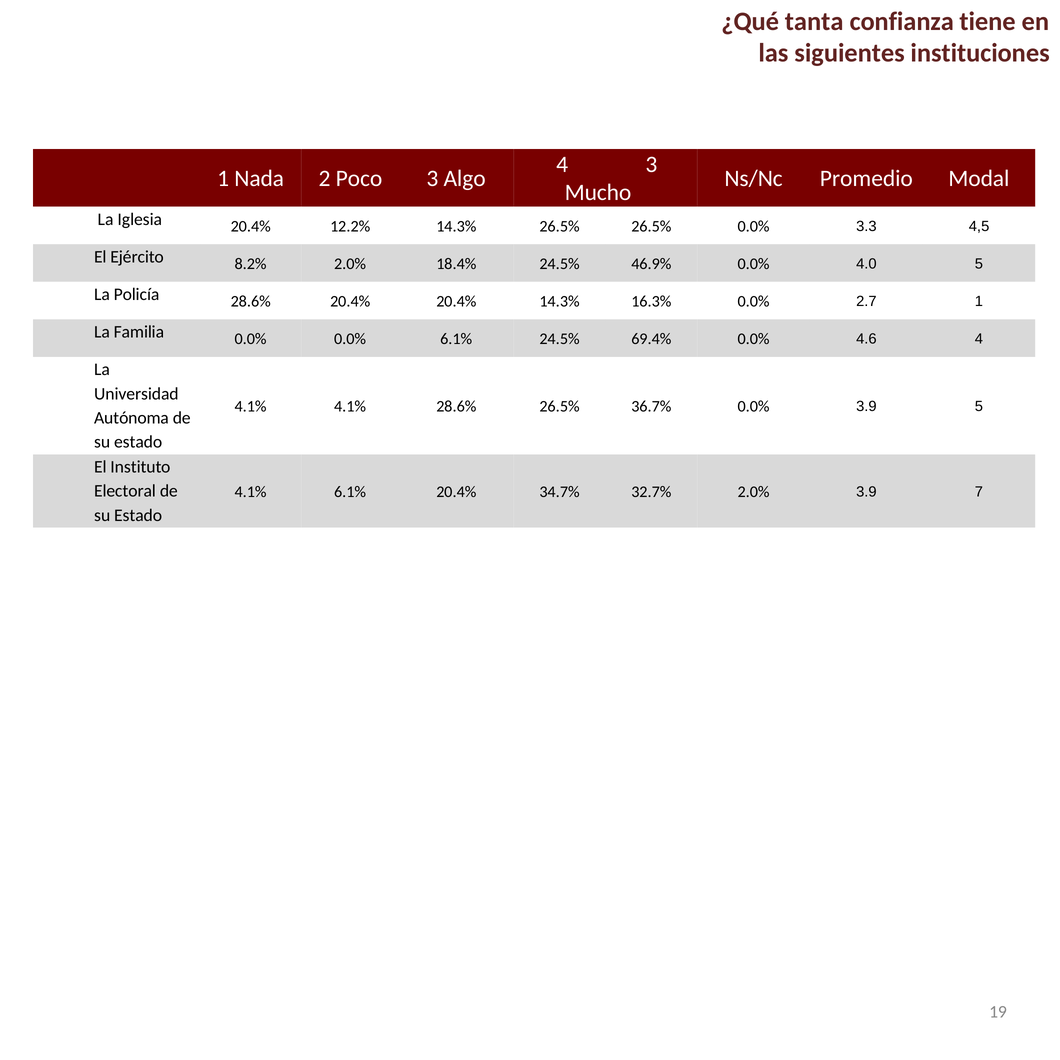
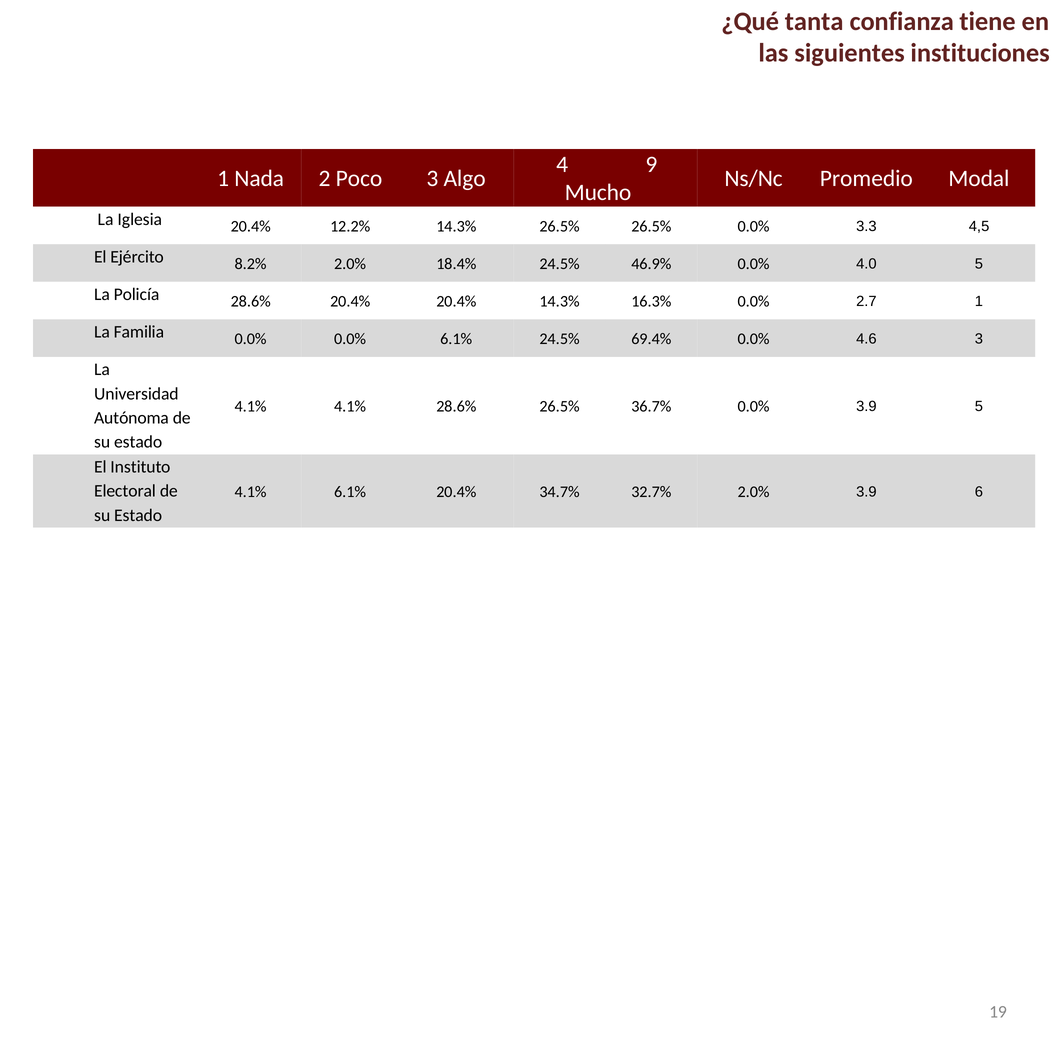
4 3: 3 -> 9 (651, 164)
4.6 4: 4 -> 3 (979, 339)
7: 7 -> 6 (979, 492)
